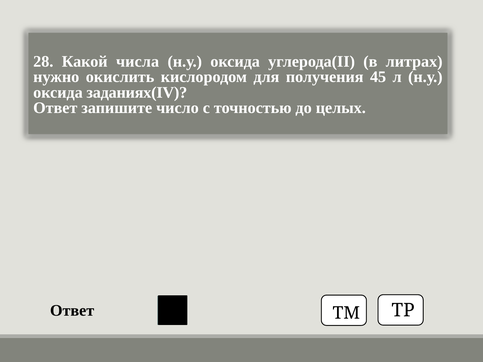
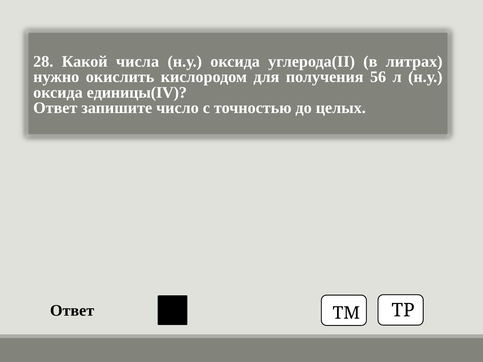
45: 45 -> 56 (378, 77)
заданиях(IV: заданиях(IV -> единицы(IV (137, 92)
